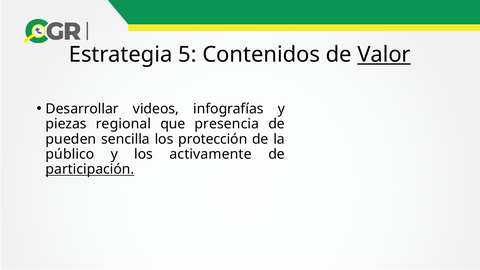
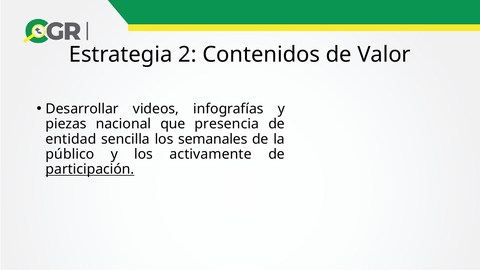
5: 5 -> 2 (187, 55)
Valor underline: present -> none (384, 55)
regional: regional -> nacional (123, 124)
pueden: pueden -> entidad (71, 139)
protección: protección -> semanales (213, 139)
